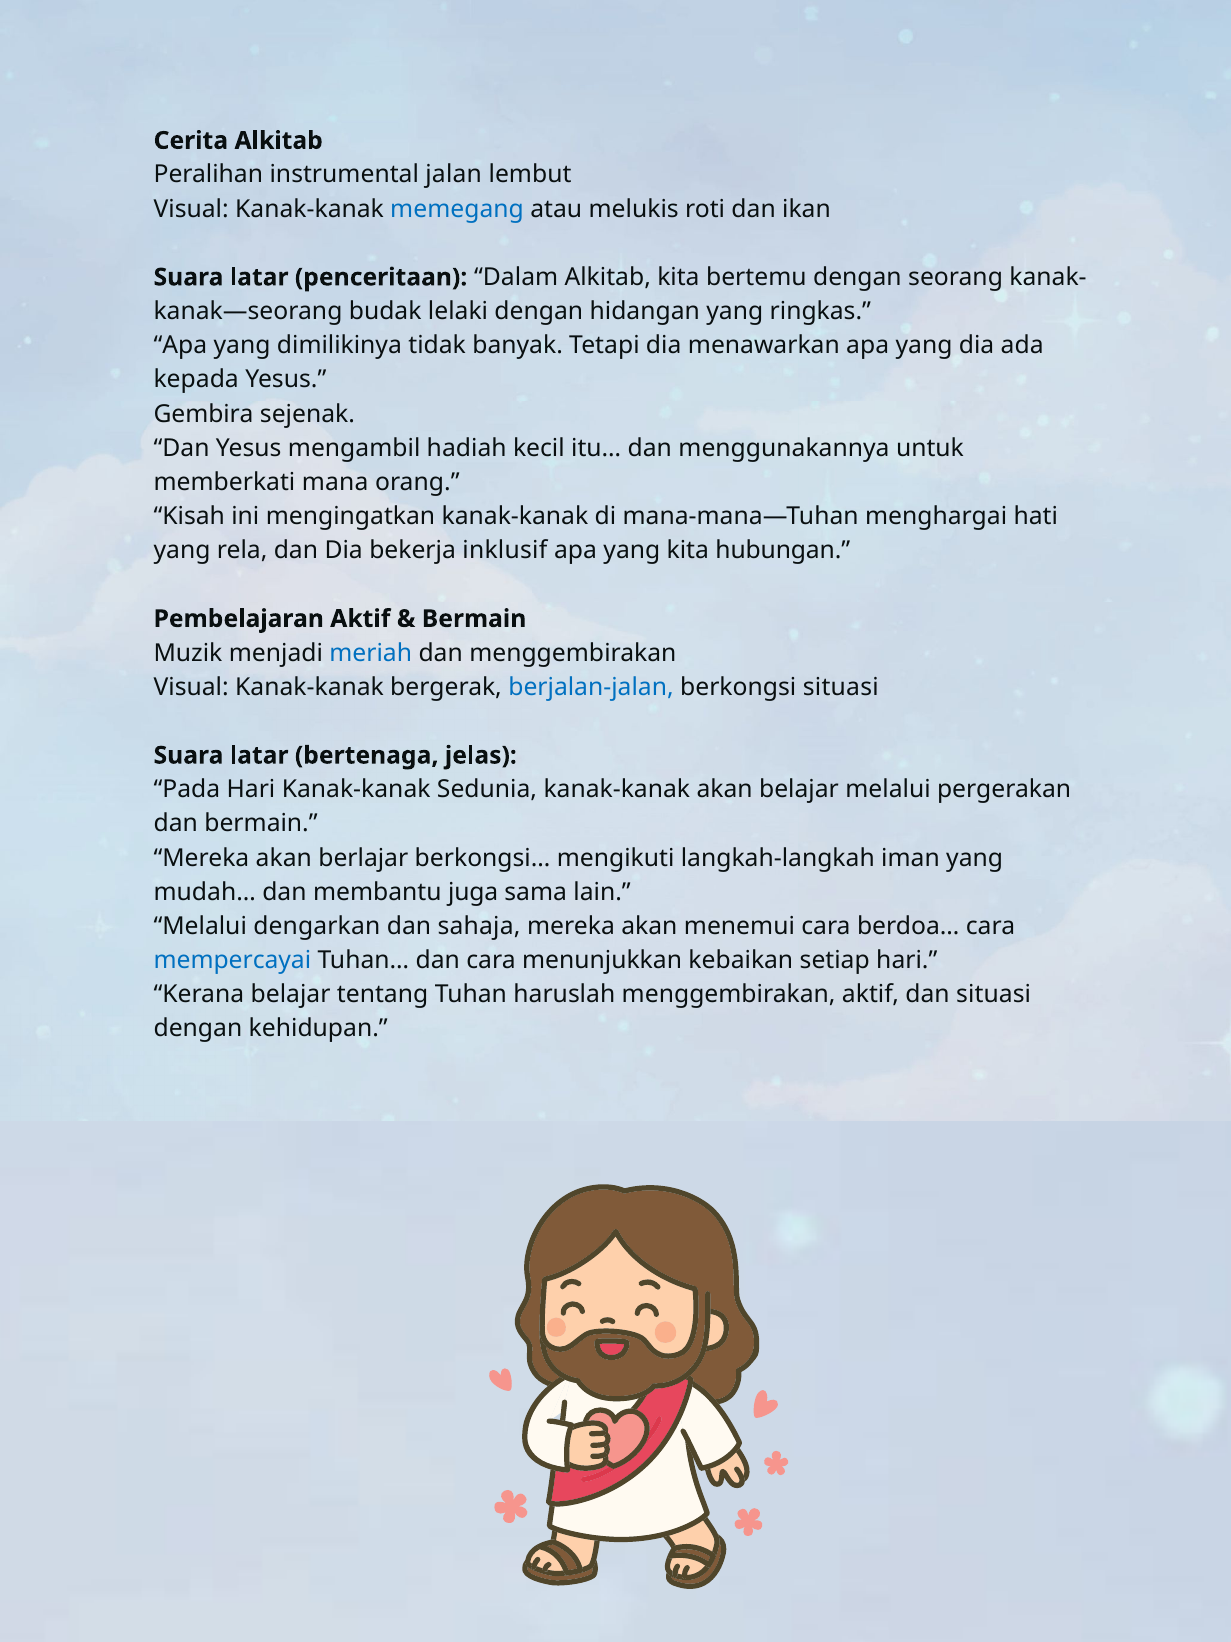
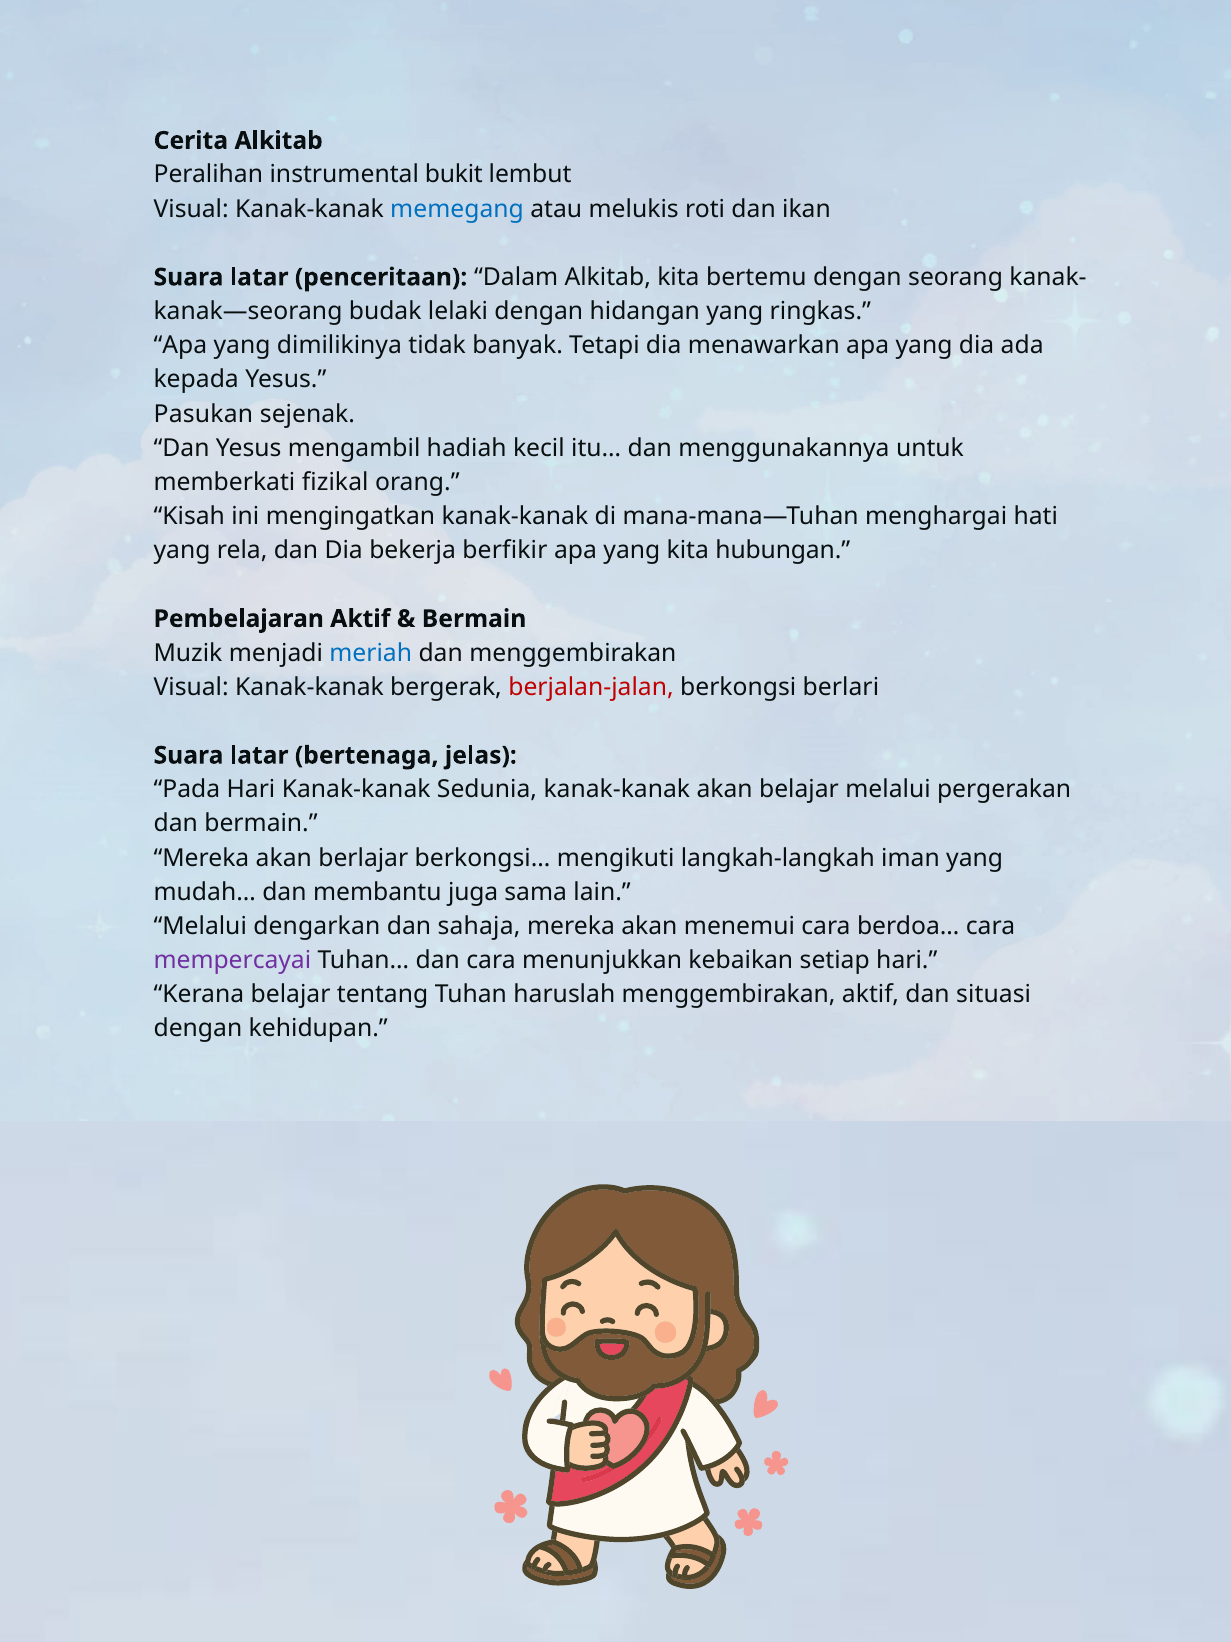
jalan: jalan -> bukit (454, 175)
Gembira: Gembira -> Pasukan (203, 414)
mana: mana -> fizikal (335, 482)
inklusif: inklusif -> berfikir (505, 550)
berjalan-jalan colour: blue -> red (591, 687)
berkongsi situasi: situasi -> berlari (841, 687)
mempercayai colour: blue -> purple (232, 960)
